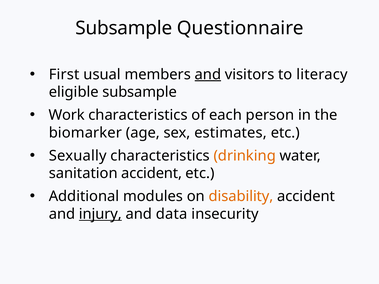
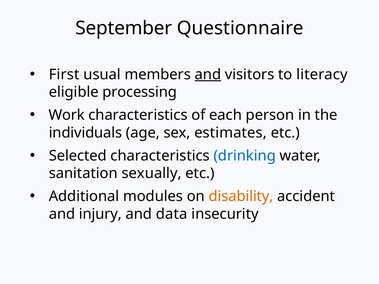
Subsample: Subsample -> September (124, 28)
eligible subsample: subsample -> processing (140, 92)
biomarker: biomarker -> individuals (85, 133)
Sexually: Sexually -> Selected (78, 156)
drinking colour: orange -> blue (245, 156)
sanitation accident: accident -> sexually (152, 174)
injury underline: present -> none (100, 214)
